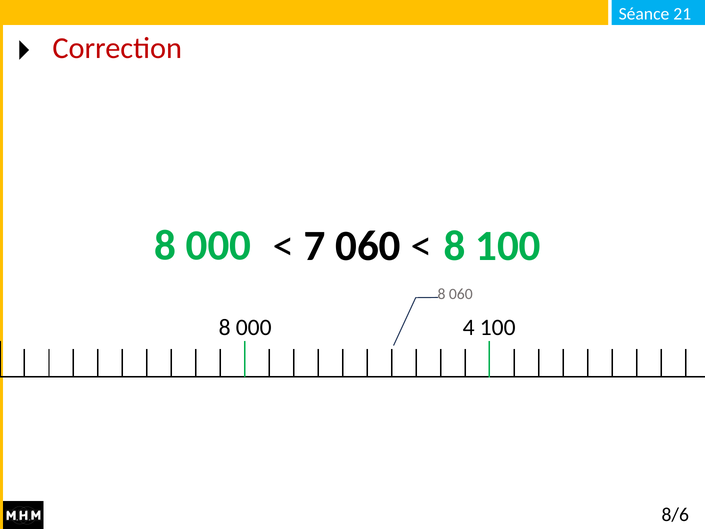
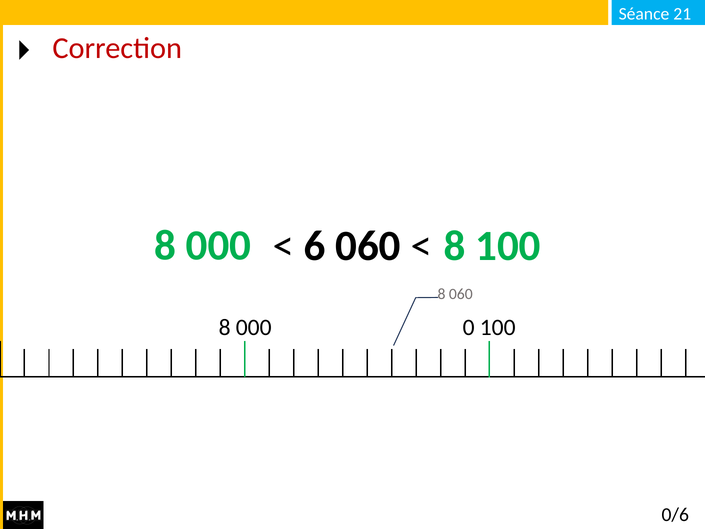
7: 7 -> 6 (315, 246)
4: 4 -> 0 (469, 327)
8/6: 8/6 -> 0/6 (675, 514)
